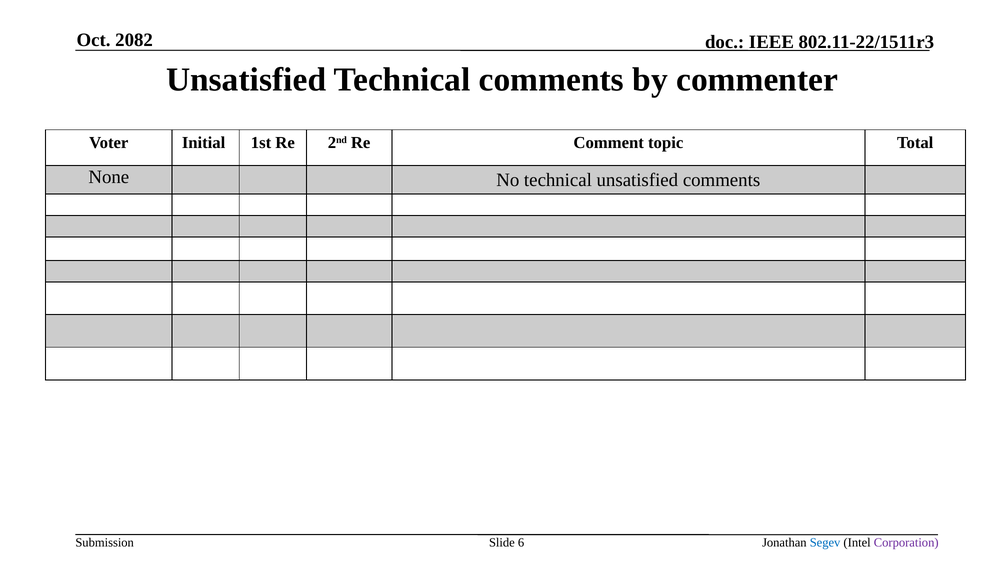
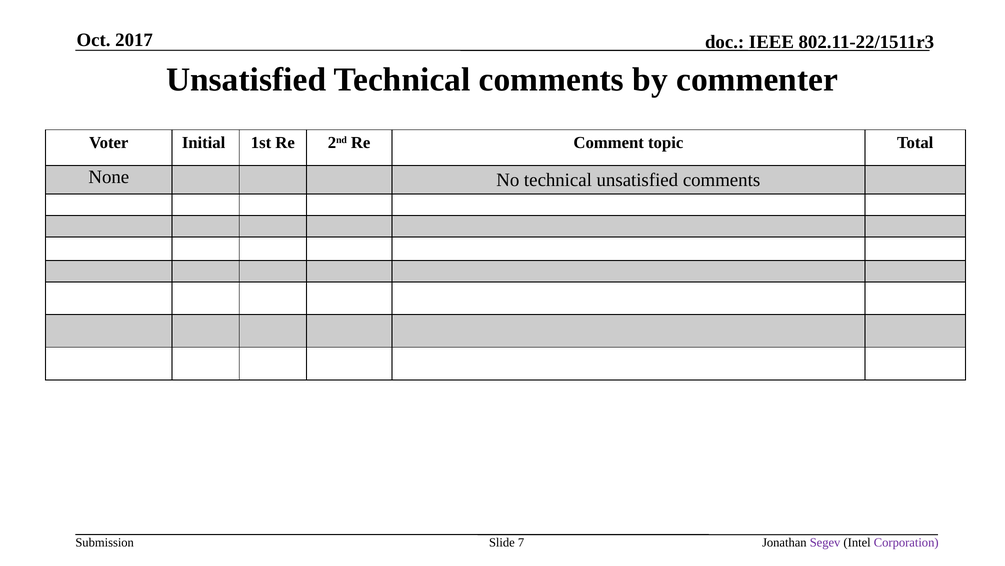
2082: 2082 -> 2017 (134, 40)
6: 6 -> 7 (521, 542)
Segev colour: blue -> purple (825, 542)
